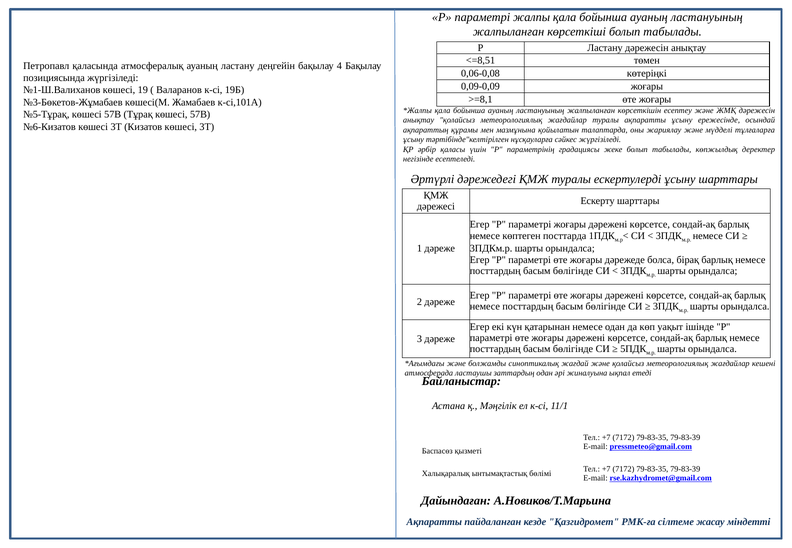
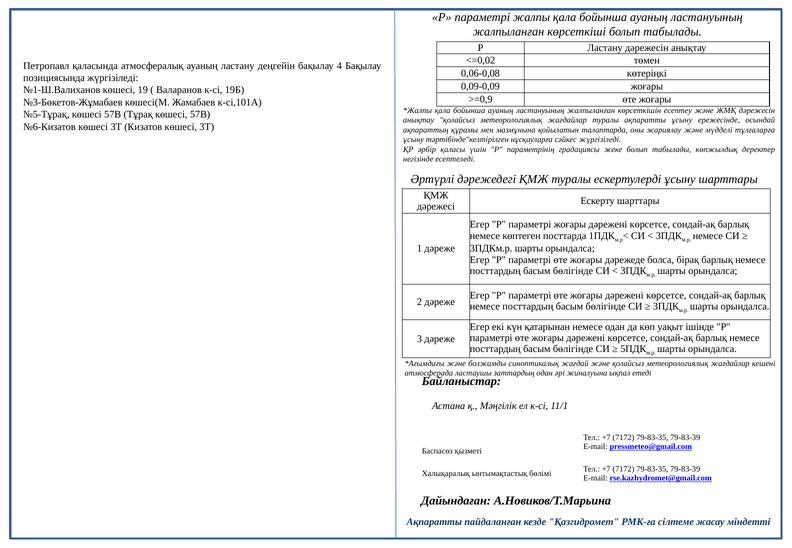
<=8,51: <=8,51 -> <=0,02 (481, 60)
>=8,1: >=8,1 -> >=0,9 (480, 99)
